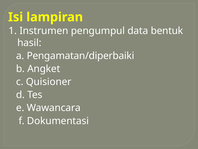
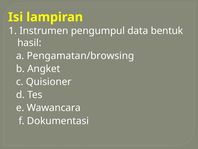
Pengamatan/diperbaiki: Pengamatan/diperbaiki -> Pengamatan/browsing (80, 56)
